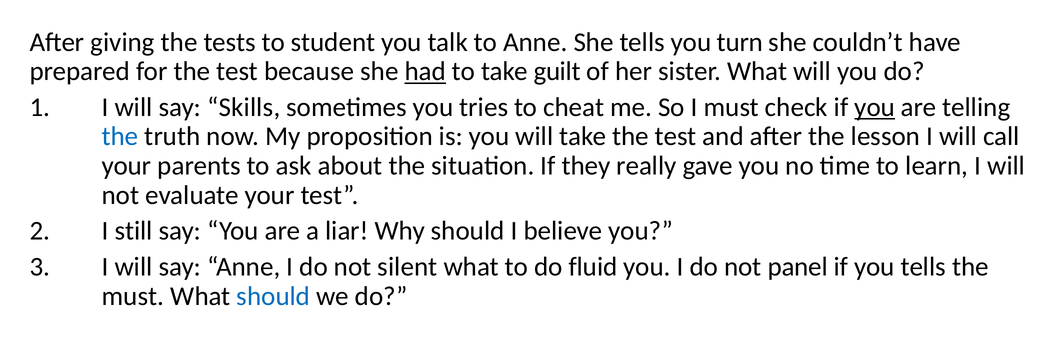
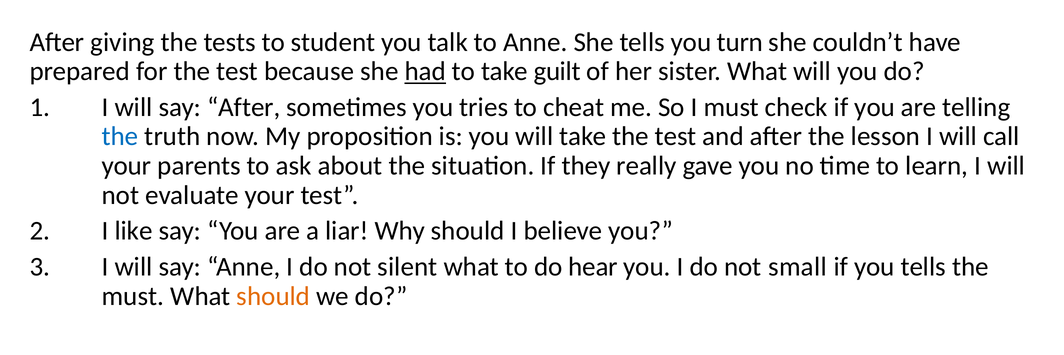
say Skills: Skills -> After (244, 107)
you underline: present -> none (875, 107)
still: still -> like (134, 231)
fluid: fluid -> hear (593, 267)
panel: panel -> small (798, 267)
should colour: blue -> orange (273, 296)
